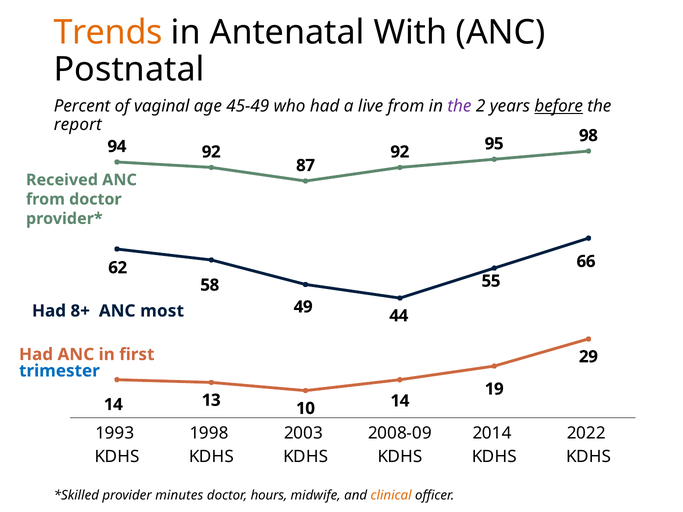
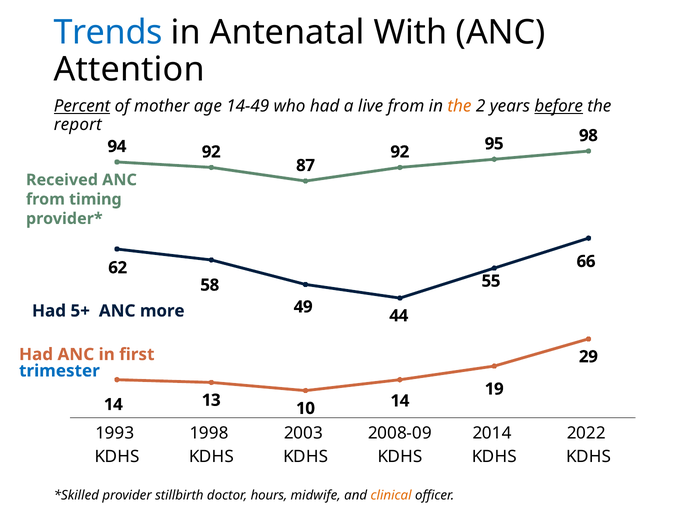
Trends colour: orange -> blue (108, 33)
Postnatal: Postnatal -> Attention (129, 69)
Percent underline: none -> present (82, 106)
vaginal: vaginal -> mother (162, 106)
45-49: 45-49 -> 14-49 (248, 106)
the colour: purple -> orange (459, 106)
from doctor: doctor -> timing (95, 199)
8+: 8+ -> 5+ (80, 311)
most: most -> more (162, 311)
minutes: minutes -> stillbirth (179, 496)
